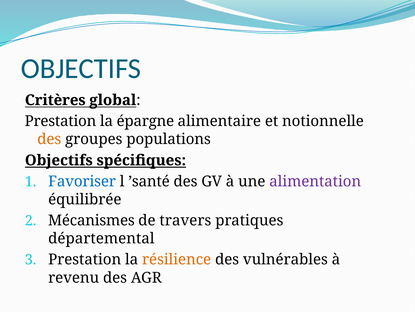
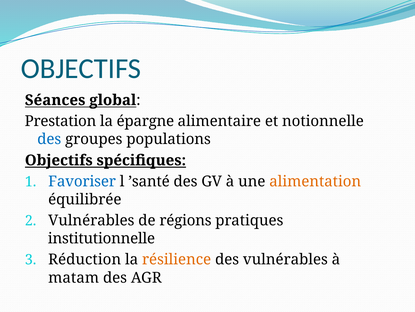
Critères: Critères -> Séances (55, 100)
des colour: orange -> blue (49, 139)
alimentation colour: purple -> orange (315, 181)
Mécanismes: Mécanismes -> Vulnérables (91, 220)
travers: travers -> régions (186, 220)
départemental: départemental -> institutionnelle (101, 238)
Prestation: Prestation -> Réduction (85, 259)
revenu: revenu -> matam (74, 277)
